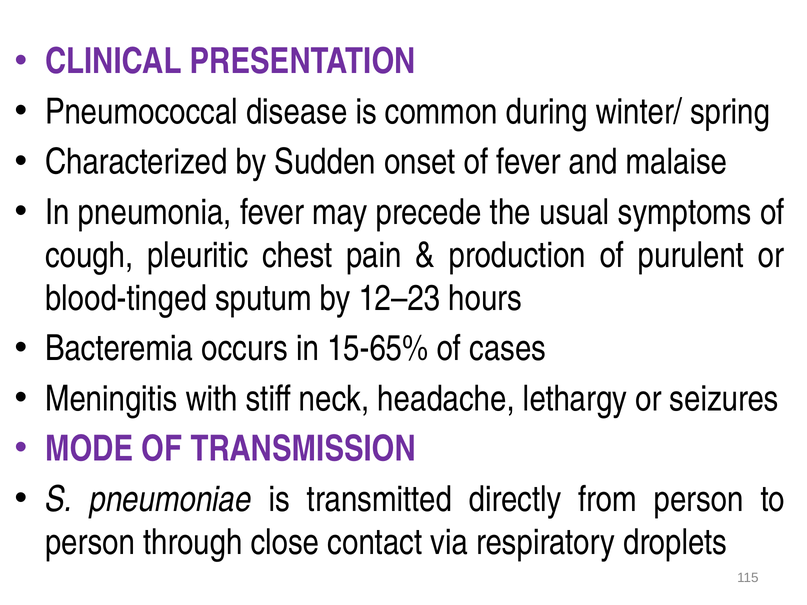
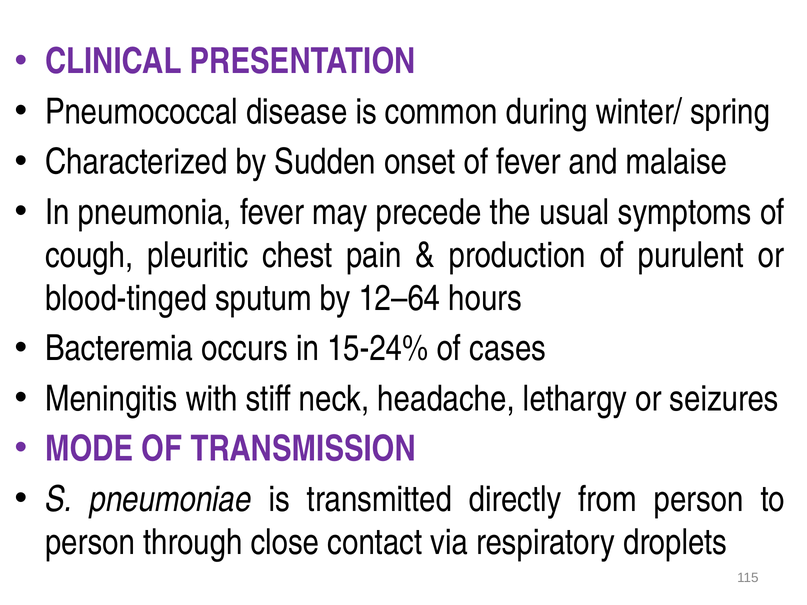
12–23: 12–23 -> 12–64 (399, 298)
15-65%: 15-65% -> 15-24% (378, 349)
